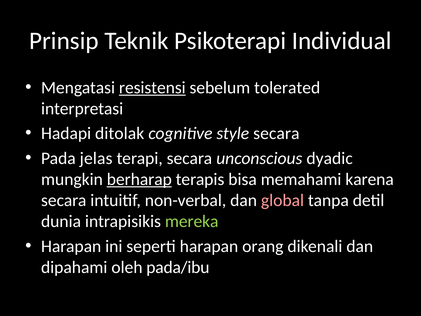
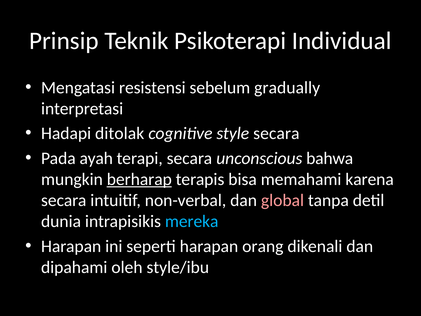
resistensi underline: present -> none (152, 88)
tolerated: tolerated -> gradually (287, 88)
jelas: jelas -> ayah (96, 158)
dyadic: dyadic -> bahwa (330, 158)
mereka colour: light green -> light blue (192, 221)
pada/ibu: pada/ibu -> style/ibu (178, 267)
